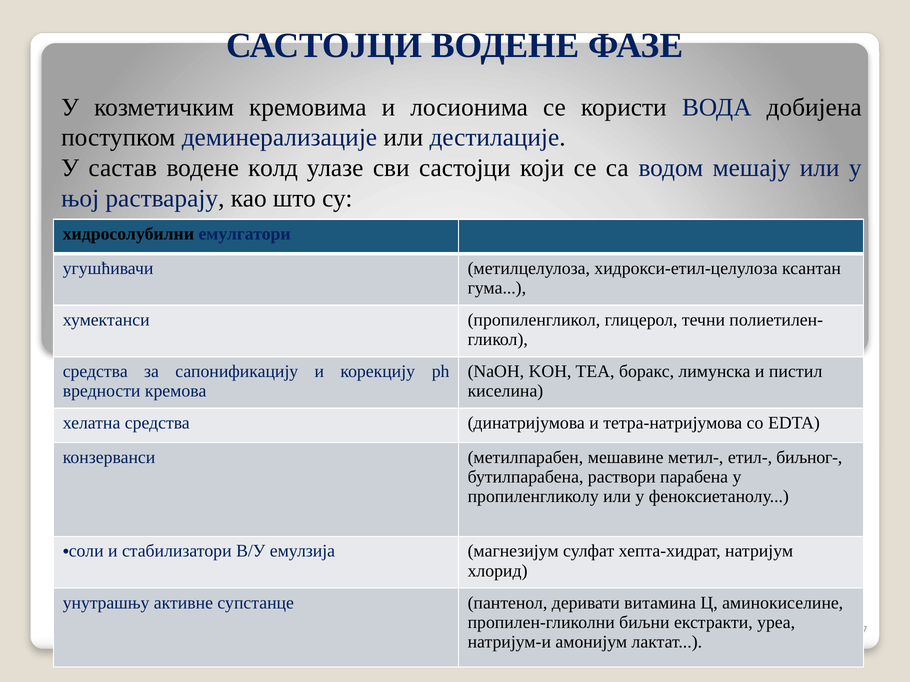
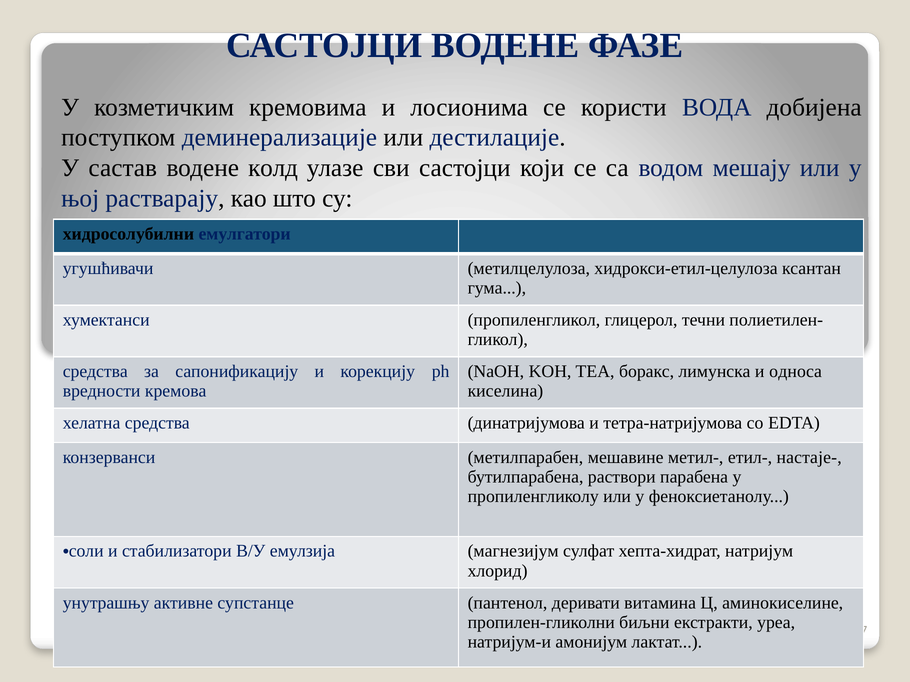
пистил: пистил -> односа (796, 371)
биљног-: биљног- -> настаје- (809, 458)
